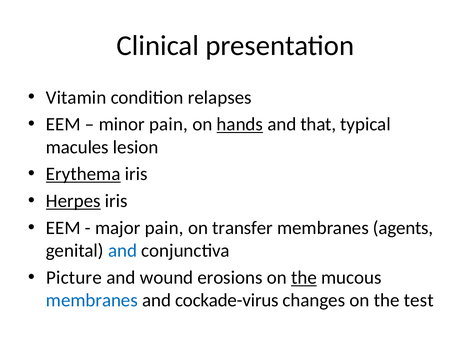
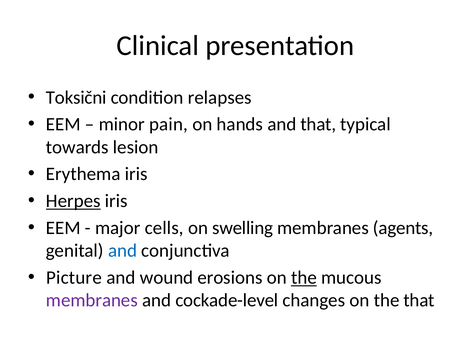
Vitamin: Vitamin -> Toksični (76, 97)
hands underline: present -> none (240, 124)
macules: macules -> towards (77, 147)
Erythema underline: present -> none (83, 174)
major pain: pain -> cells (164, 228)
transfer: transfer -> swelling (243, 228)
membranes colour: blue -> purple (92, 301)
cockade-virus: cockade-virus -> cockade-level (227, 301)
the test: test -> that (419, 301)
